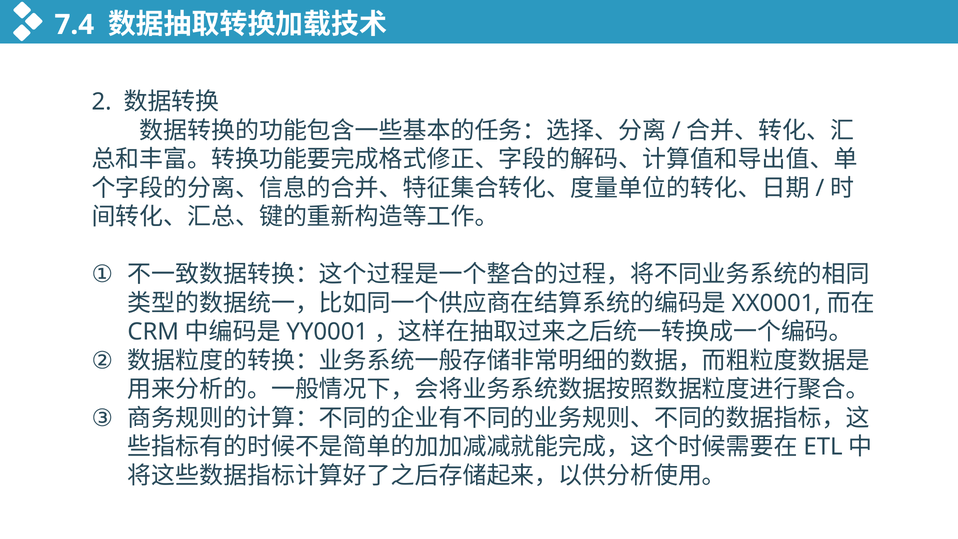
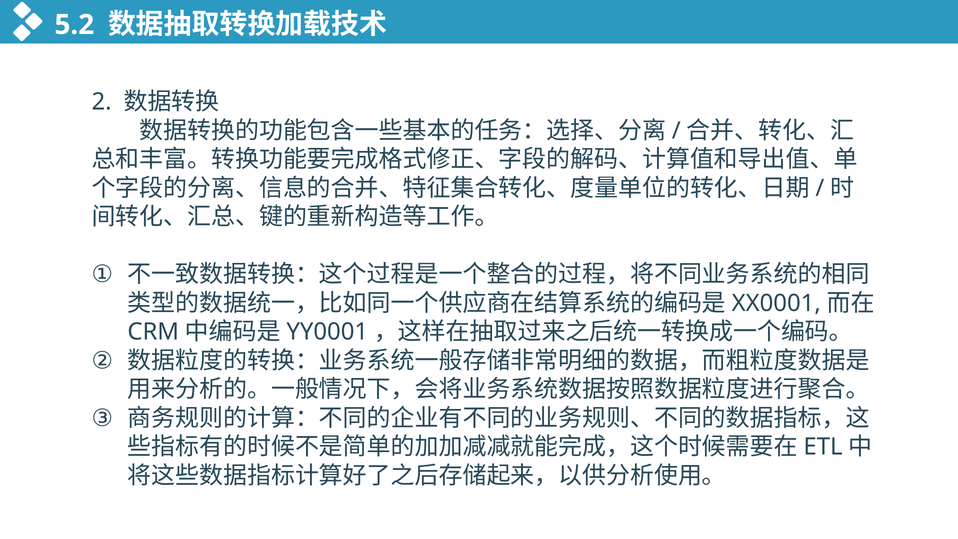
7.4: 7.4 -> 5.2 (74, 25)
